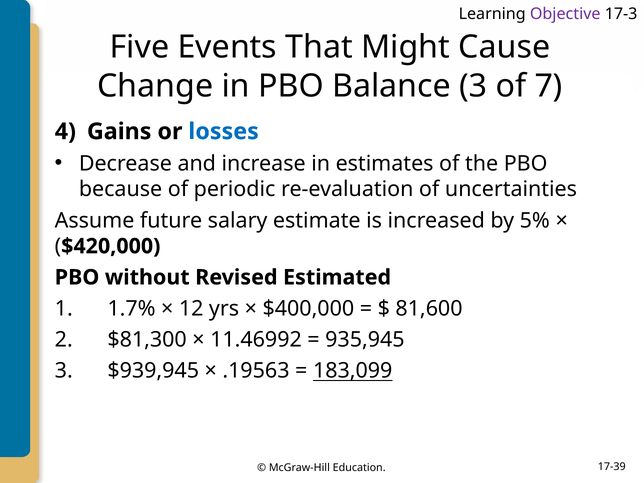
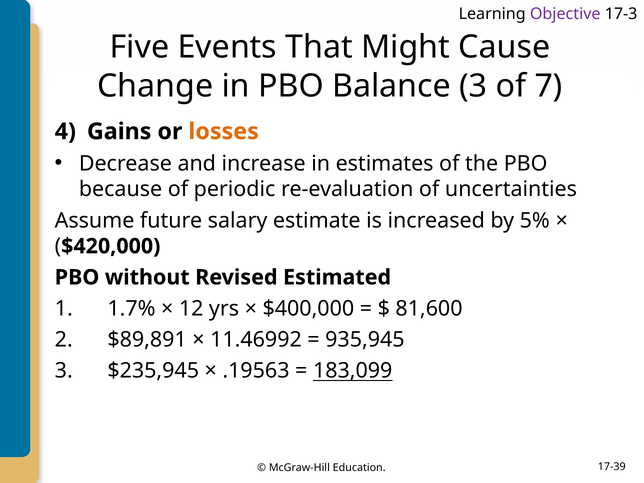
losses colour: blue -> orange (224, 131)
$81,300: $81,300 -> $89,891 (147, 340)
$939,945: $939,945 -> $235,945 (153, 371)
